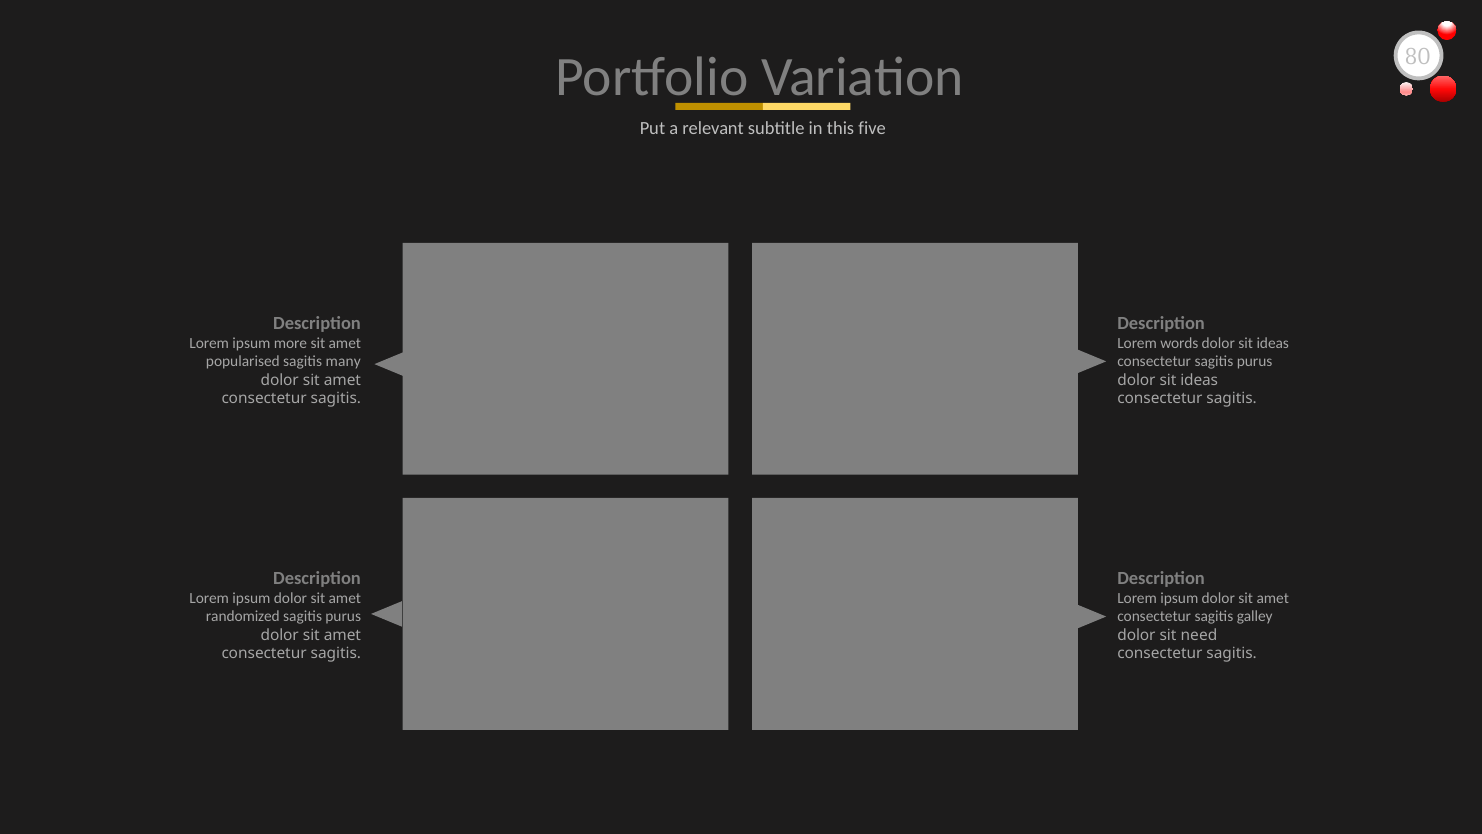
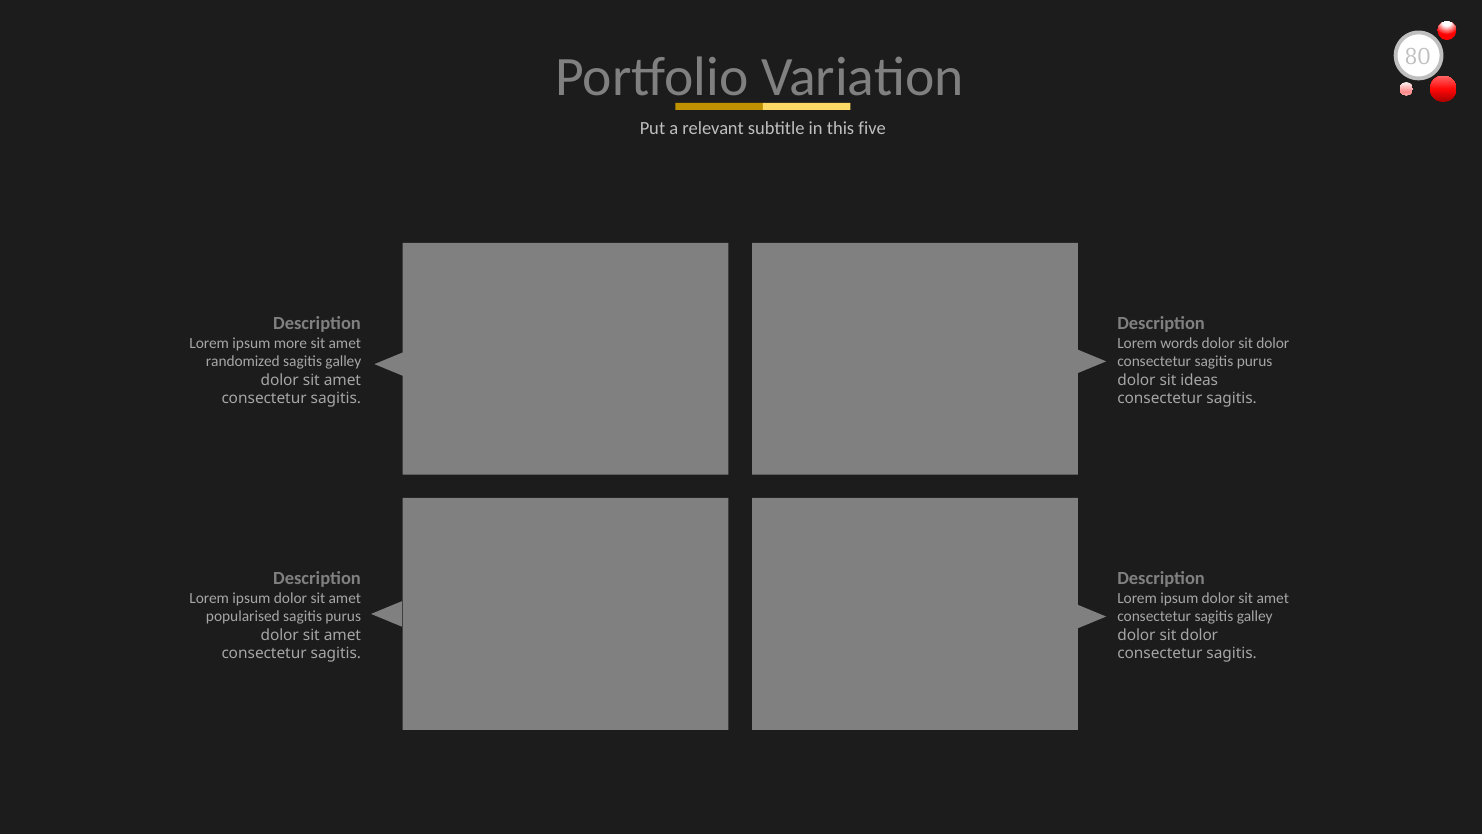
ideas: ideas -> dolor (1273, 343)
popularised: popularised -> randomized (243, 362)
many: many -> galley (343, 362)
randomized: randomized -> popularised (243, 617)
need: need -> dolor (1199, 635)
